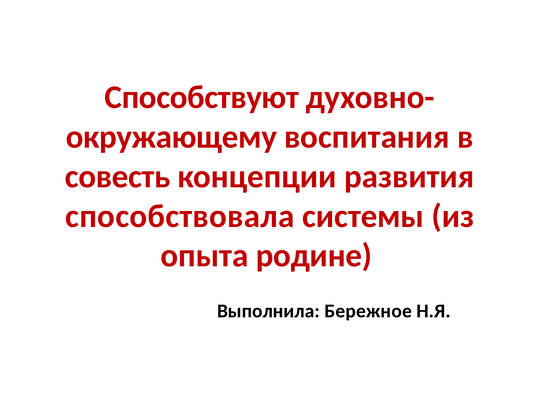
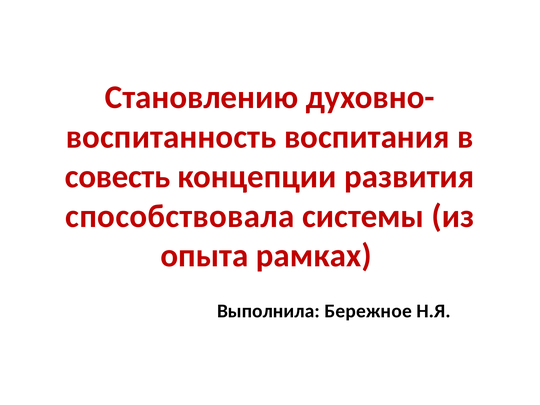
Способствуют: Способствуют -> Становлению (202, 97)
окружающему: окружающему -> воспитанность (171, 137)
родине: родине -> рамках (314, 256)
